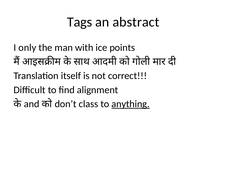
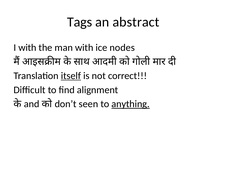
I only: only -> with (27, 48)
points: points -> nodes (122, 48)
itself underline: none -> present (71, 76)
class: class -> seen (88, 104)
